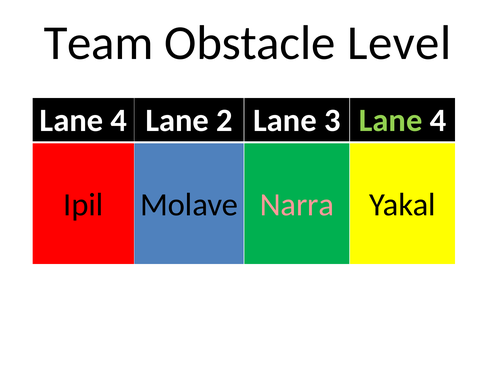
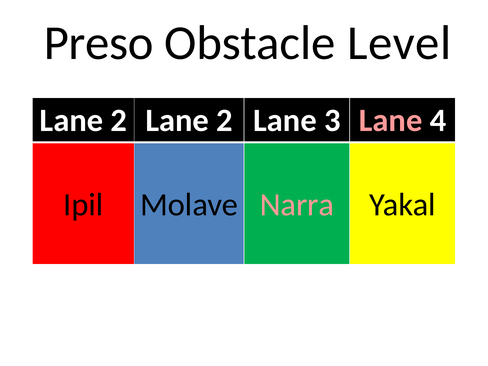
Team: Team -> Preso (99, 43)
4: 4 -> 2 (119, 120)
Lane colour: light green -> pink (391, 120)
